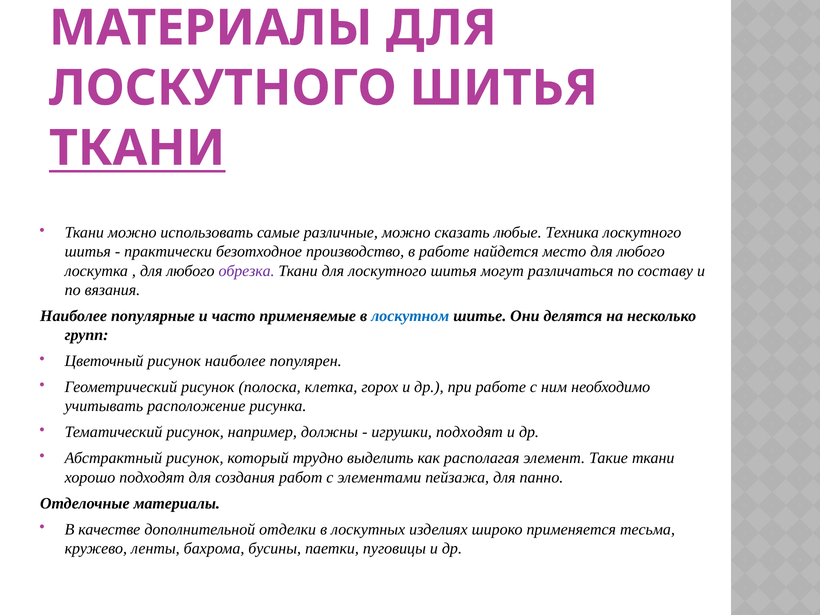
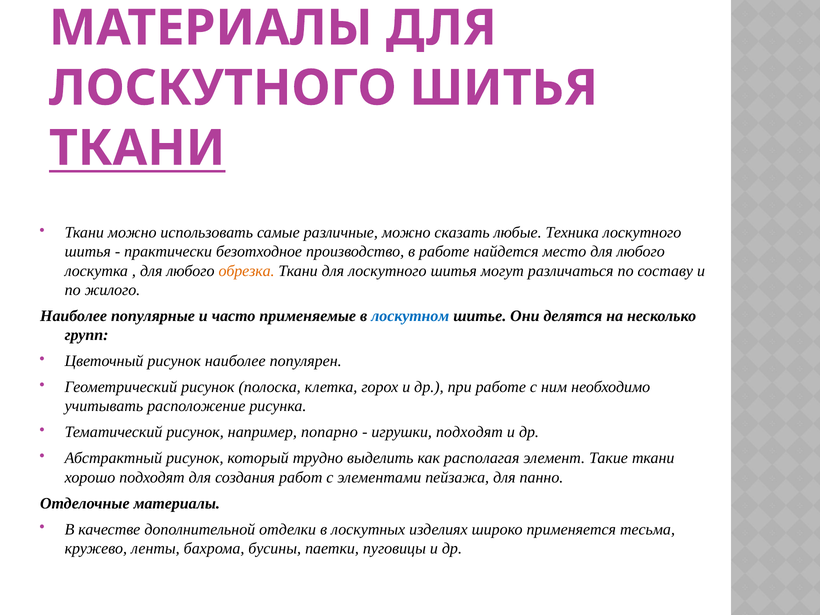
обрезка colour: purple -> orange (247, 271)
вязания: вязания -> жилого (112, 290)
должны: должны -> попарно (329, 432)
